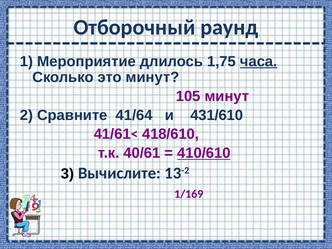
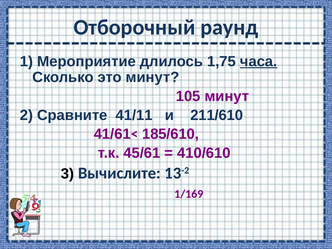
41/64: 41/64 -> 41/11 (134, 115)
431/610: 431/610 -> 211/610 (217, 115)
418/610: 418/610 -> 185/610 (171, 134)
40/61: 40/61 -> 45/61 (142, 153)
410/610 underline: present -> none (204, 153)
